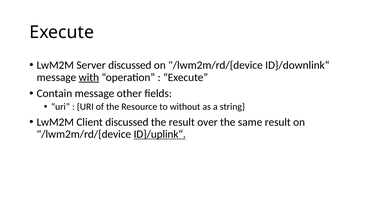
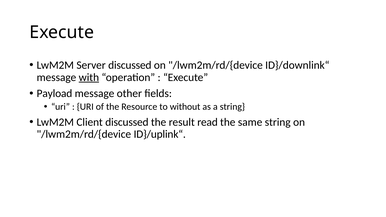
Contain: Contain -> Payload (54, 94)
over: over -> read (207, 122)
same result: result -> string (278, 122)
ID}/uplink“ underline: present -> none (160, 134)
